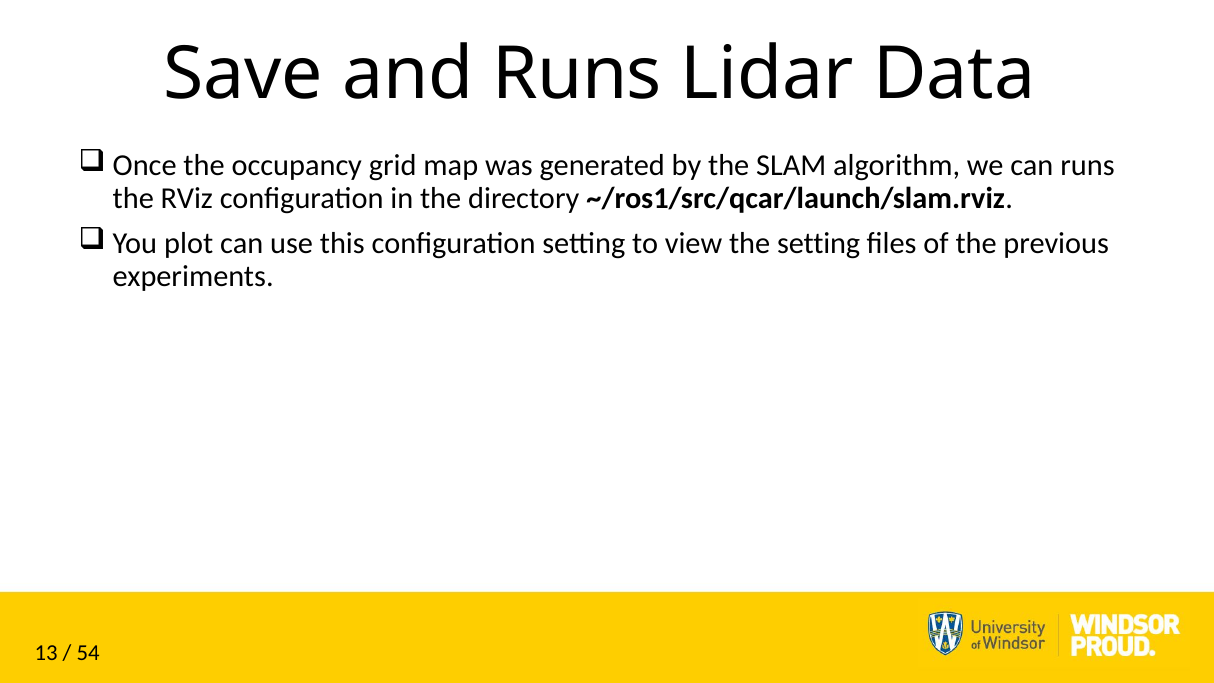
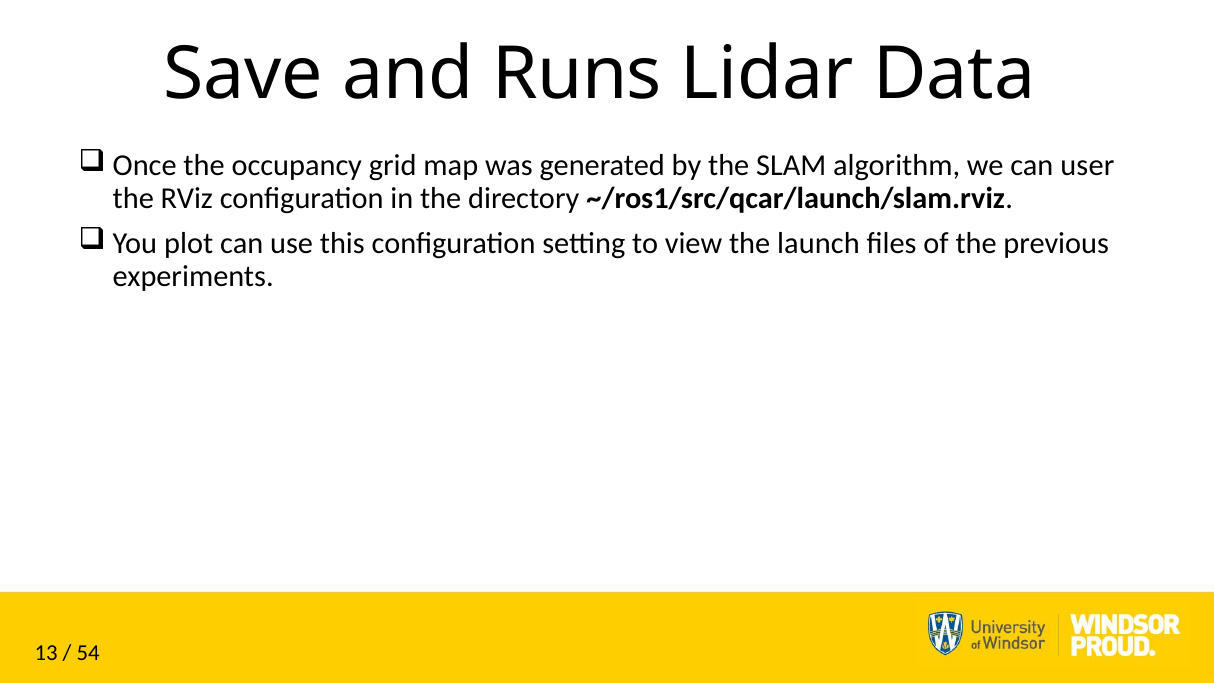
can runs: runs -> user (1087, 166)
the setting: setting -> launch (818, 244)
